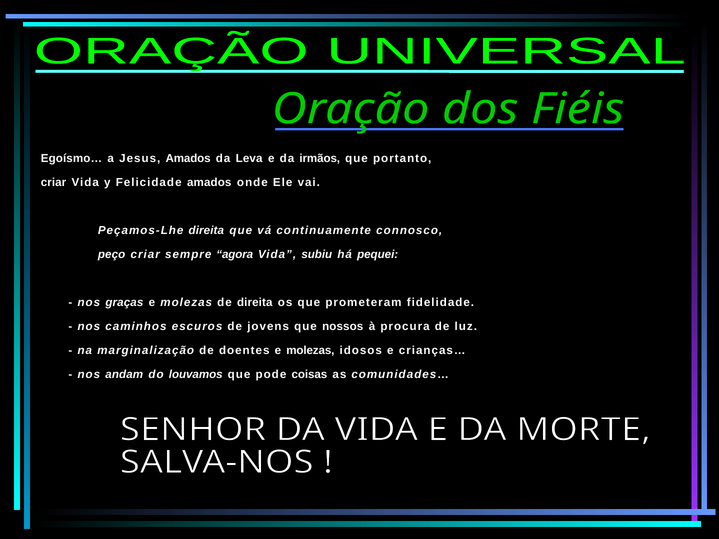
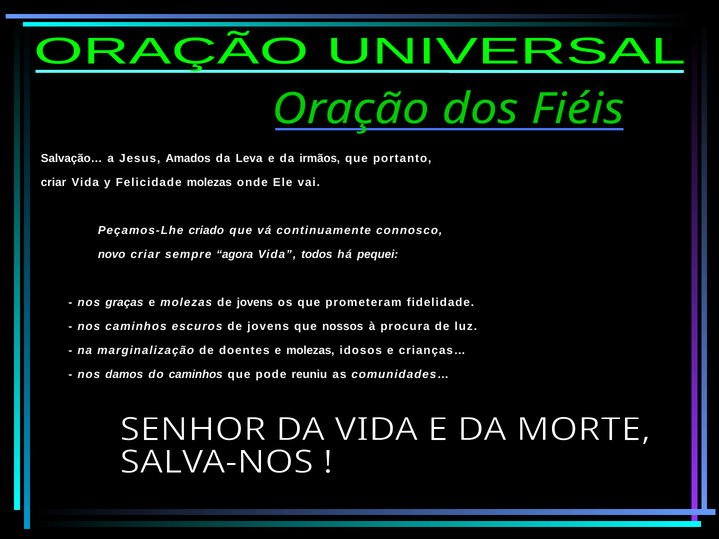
Egoísmo…: Egoísmo… -> Salvação… (72, 159)
Felicidade amados: amados -> molezas (209, 183)
Peçamos-Lhe direita: direita -> criado (206, 231)
peço: peço -> novo (112, 255)
subiu: subiu -> todos (317, 255)
molezas de direita: direita -> jovens (255, 303)
andam: andam -> damos (124, 375)
do louvamos: louvamos -> caminhos (196, 375)
coisas: coisas -> reuniu (309, 375)
